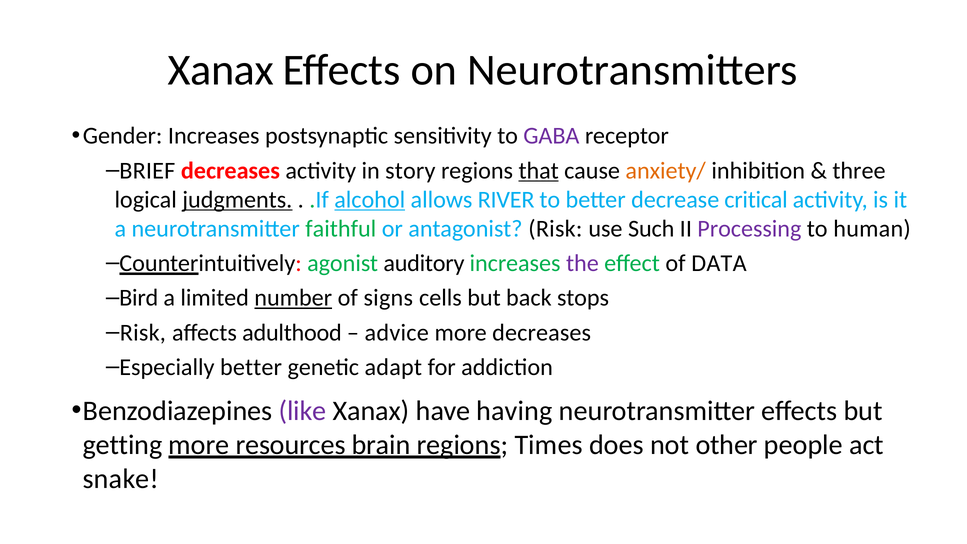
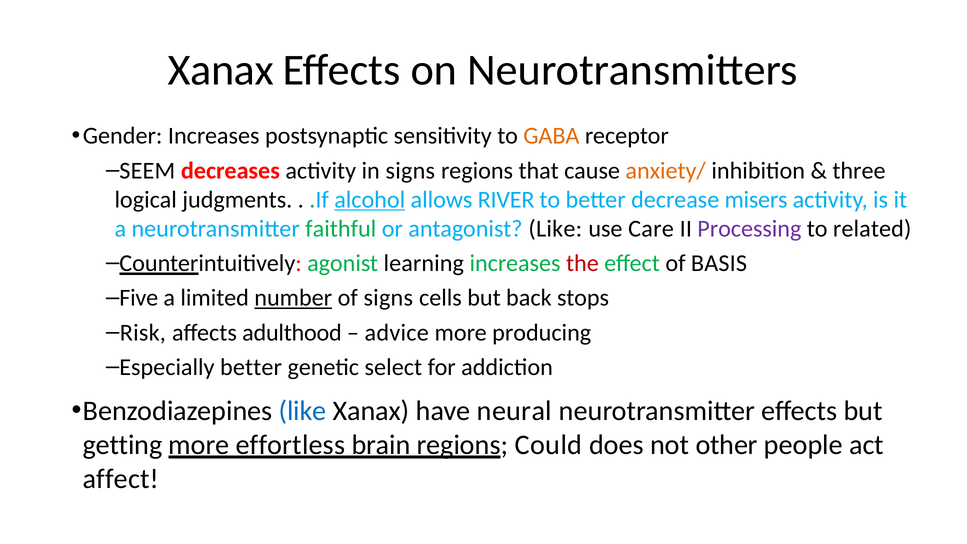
GABA colour: purple -> orange (551, 136)
BRIEF: BRIEF -> SEEM (147, 171)
in story: story -> signs (410, 171)
that underline: present -> none (539, 171)
judgments underline: present -> none (237, 200)
critical: critical -> misers (756, 200)
antagonist Risk: Risk -> Like (555, 229)
Such: Such -> Care (651, 229)
human: human -> related (872, 229)
auditory: auditory -> learning (424, 263)
the colour: purple -> red (582, 263)
DATA: DATA -> BASIS (719, 263)
Bird: Bird -> Five (139, 298)
more decreases: decreases -> producing (542, 333)
adapt: adapt -> select (393, 367)
like colour: purple -> blue (303, 411)
having: having -> neural (514, 411)
resources: resources -> effortless (290, 445)
Times: Times -> Could (549, 445)
snake: snake -> affect (121, 479)
